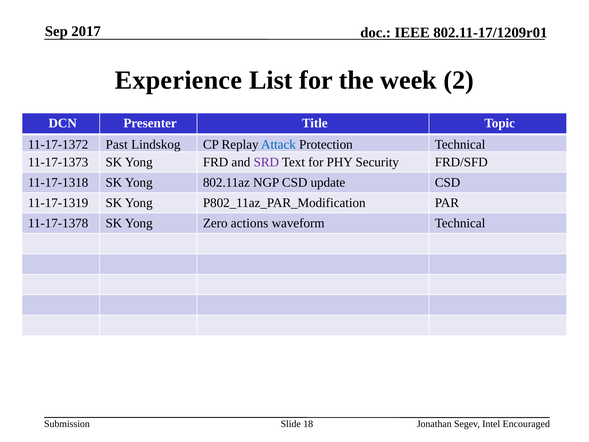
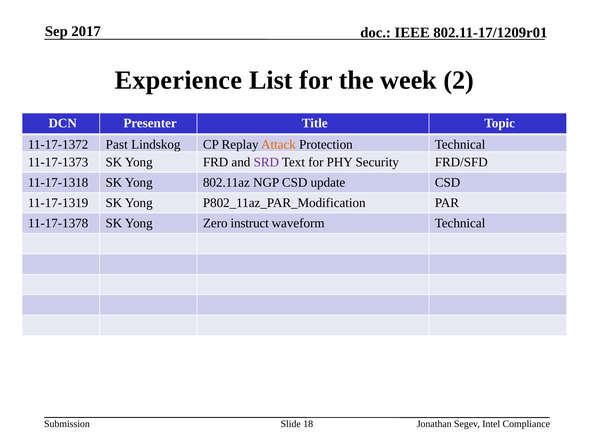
Attack colour: blue -> orange (278, 145)
actions: actions -> instruct (250, 223)
Encouraged: Encouraged -> Compliance (526, 424)
